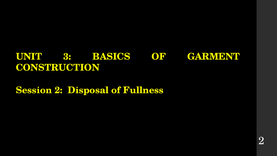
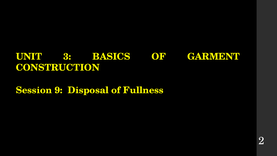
Session 2: 2 -> 9 (59, 90)
